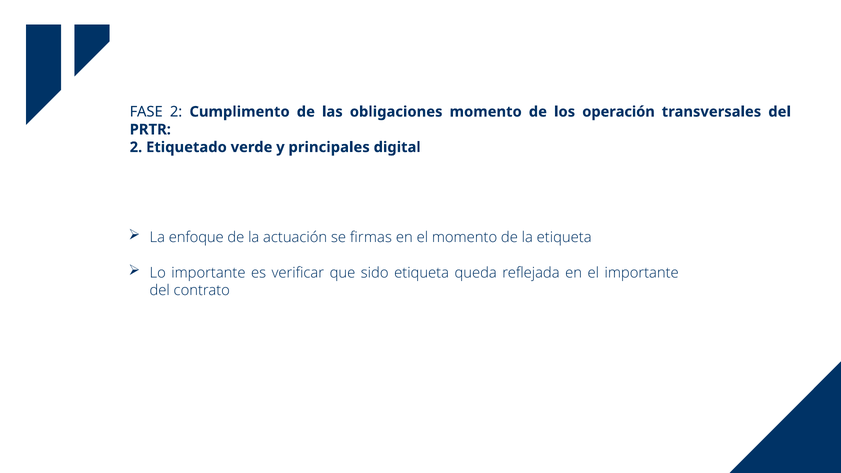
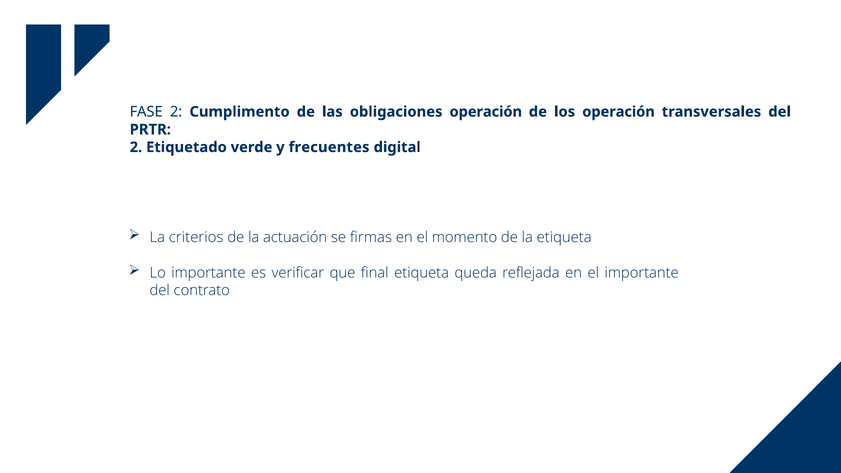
obligaciones momento: momento -> operación (486, 112)
principales: principales -> frecuentes (329, 147)
enfoque: enfoque -> criterios (196, 237)
sido: sido -> final (375, 273)
